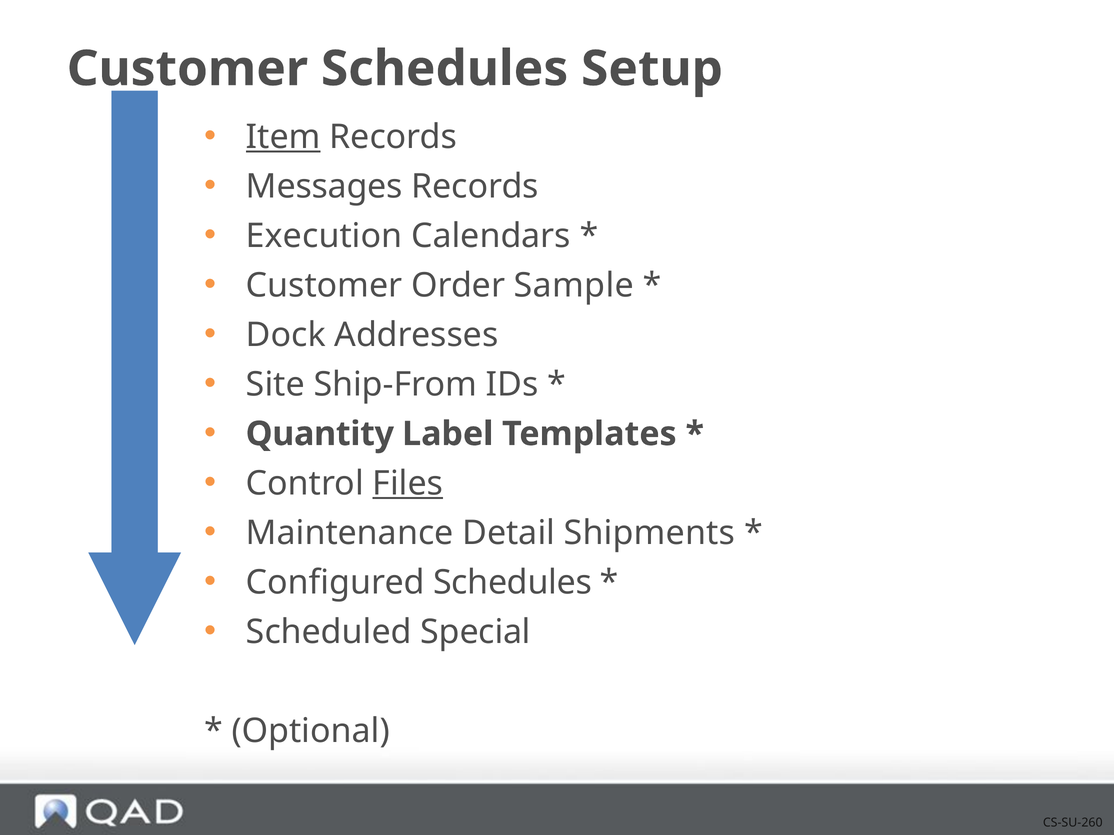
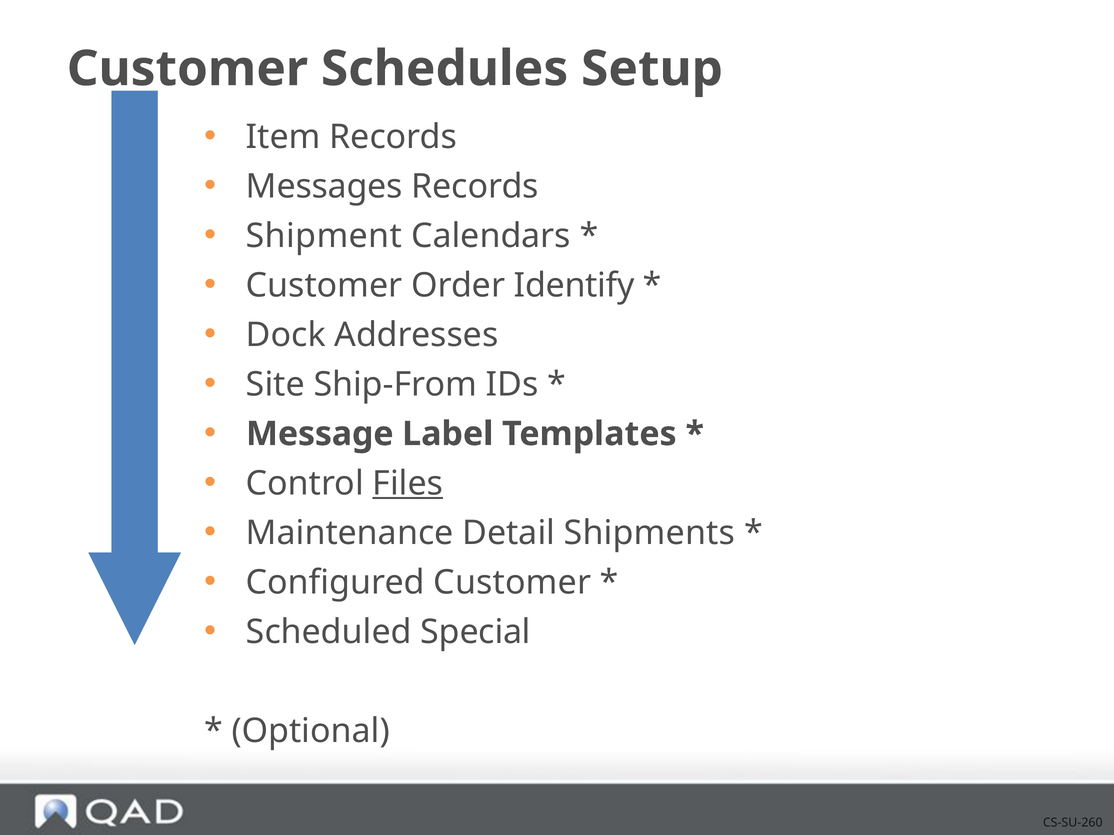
Item underline: present -> none (283, 137)
Execution: Execution -> Shipment (324, 236)
Sample: Sample -> Identify (574, 286)
Quantity: Quantity -> Message (320, 434)
Configured Schedules: Schedules -> Customer (512, 583)
